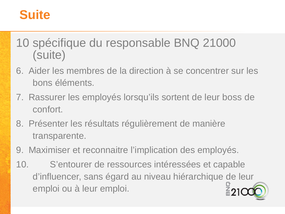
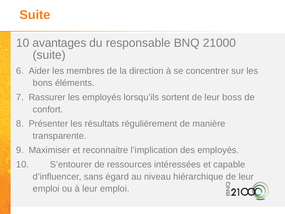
spécifique: spécifique -> avantages (59, 43)
